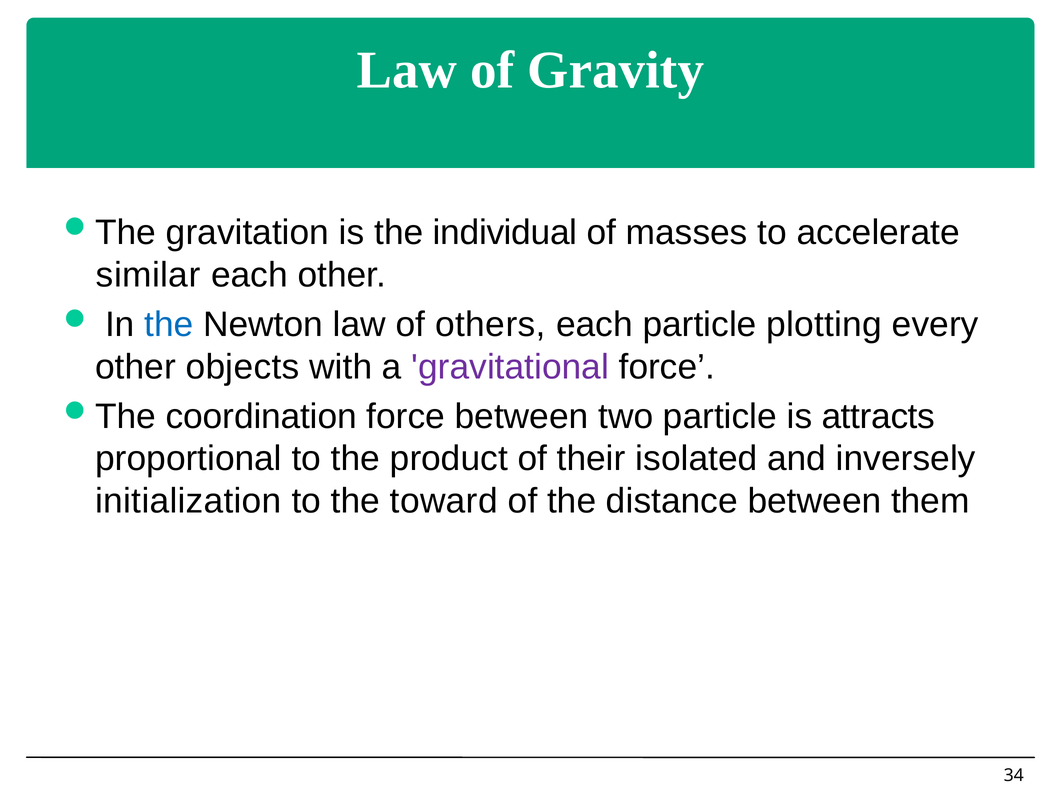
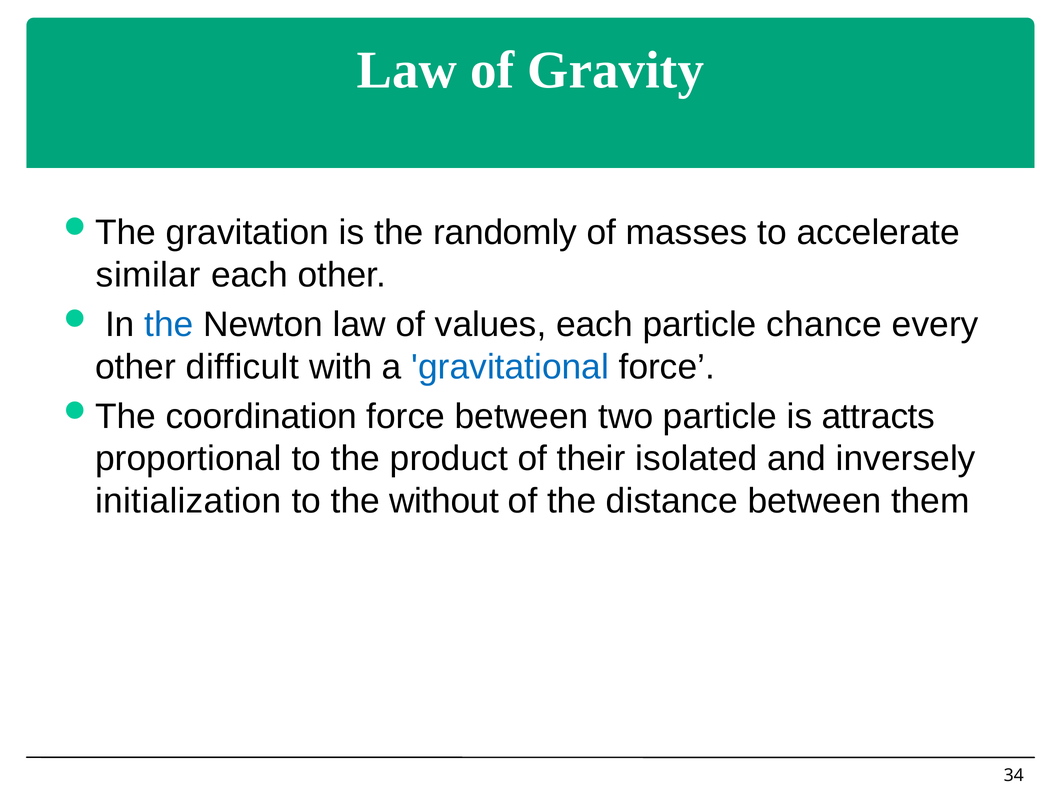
individual: individual -> randomly (505, 232)
others: others -> values (491, 324)
plotting: plotting -> chance (824, 324)
objects: objects -> difficult (242, 367)
gravitational colour: purple -> blue (510, 367)
toward: toward -> without (444, 501)
